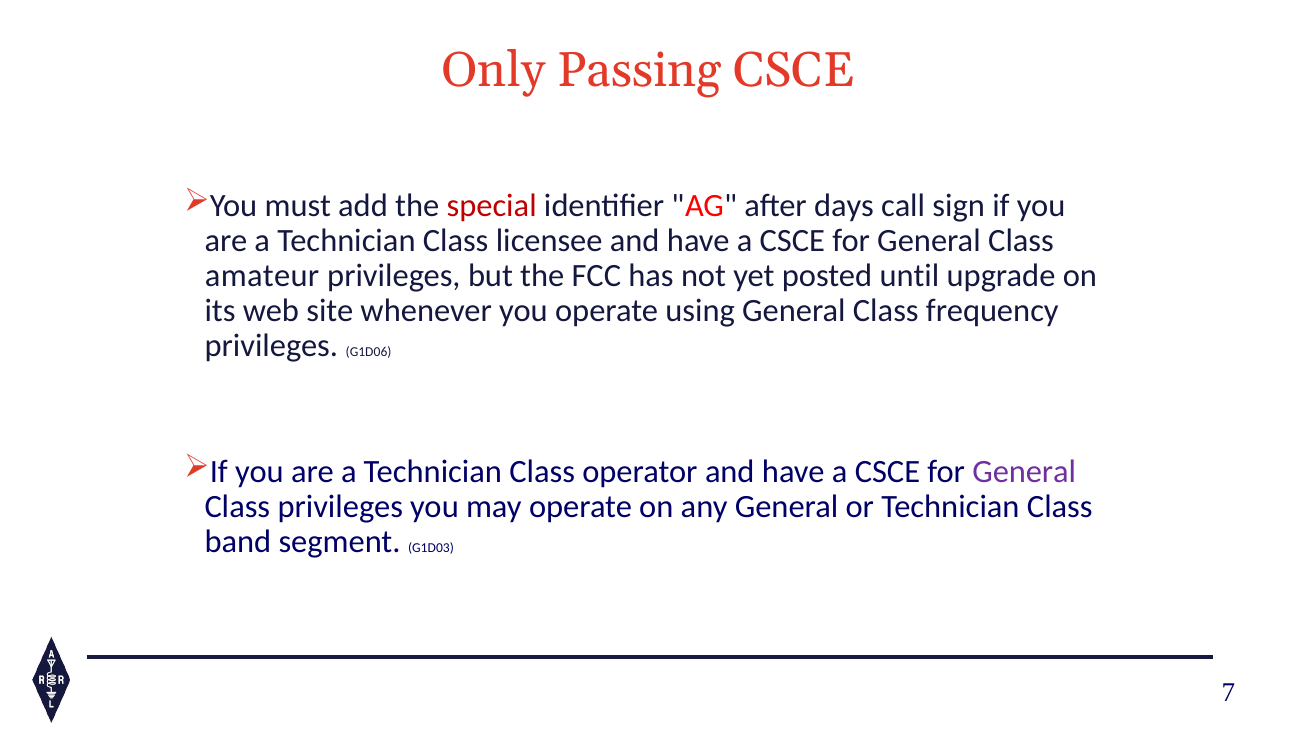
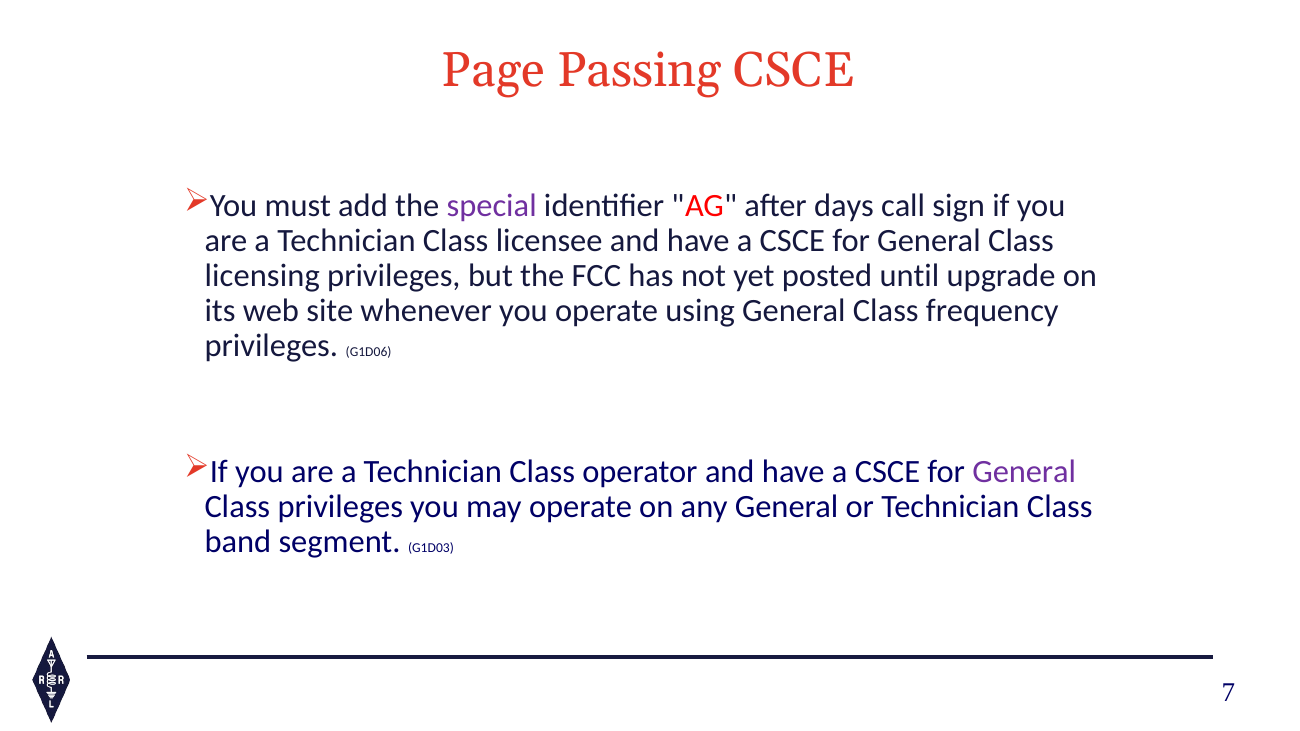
Only: Only -> Page (493, 70)
special colour: red -> purple (492, 206)
amateur: amateur -> licensing (262, 276)
